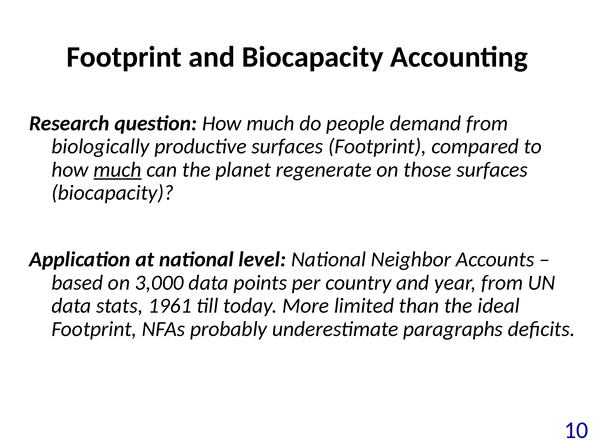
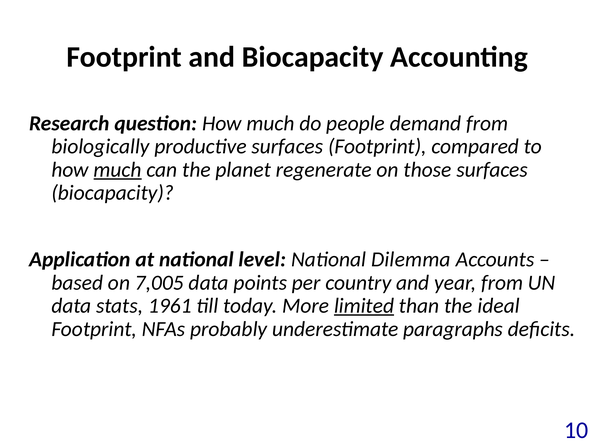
Neighbor: Neighbor -> Dilemma (411, 260)
3,000: 3,000 -> 7,005 (159, 283)
limited underline: none -> present (364, 306)
